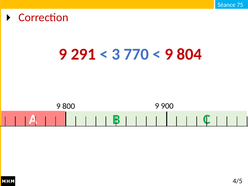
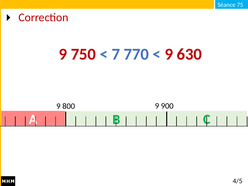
291: 291 -> 750 (83, 54)
3: 3 -> 7 (116, 54)
804: 804 -> 630 (189, 54)
